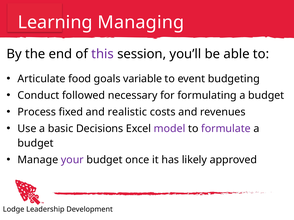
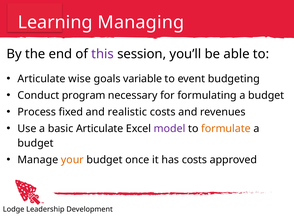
food: food -> wise (80, 79)
followed: followed -> program (84, 96)
basic Decisions: Decisions -> Articulate (100, 129)
formulate colour: purple -> orange (226, 129)
your colour: purple -> orange (72, 160)
has likely: likely -> costs (194, 160)
